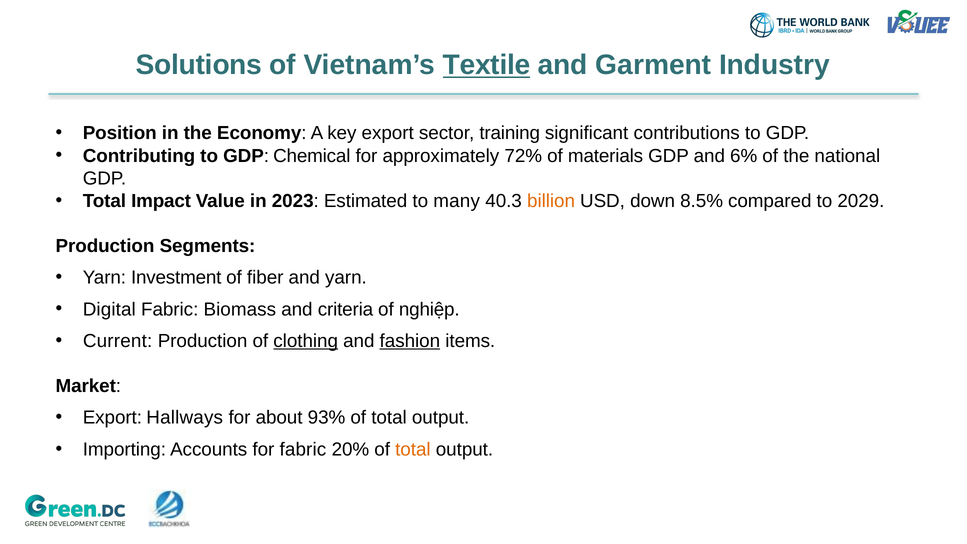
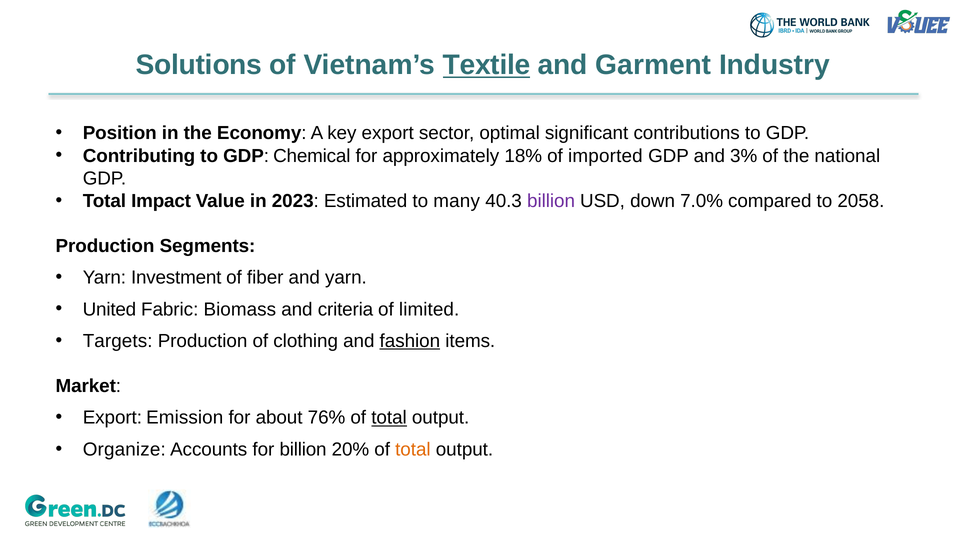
training: training -> optimal (510, 133)
72%: 72% -> 18% (523, 156)
materials: materials -> imported (605, 156)
6%: 6% -> 3% (744, 156)
billion colour: orange -> purple (551, 201)
8.5%: 8.5% -> 7.0% (702, 201)
2029: 2029 -> 2058 (861, 201)
Digital: Digital -> United (109, 309)
nghiệp: nghiệp -> limited (429, 309)
Current: Current -> Targets (118, 341)
clothing underline: present -> none (306, 341)
Hallways: Hallways -> Emission (185, 418)
93%: 93% -> 76% (327, 418)
total underline: none -> present (389, 418)
Importing: Importing -> Organize (124, 449)
for fabric: fabric -> billion (303, 449)
